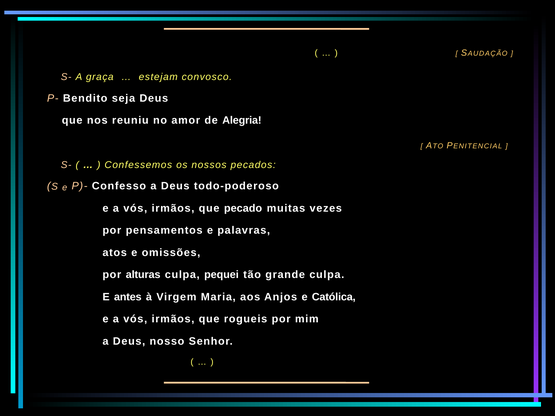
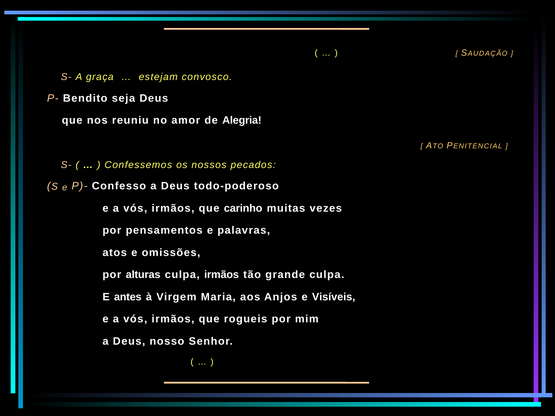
pecado: pecado -> carinho (243, 208)
culpa pequei: pequei -> irmãos (222, 275)
Católica: Católica -> Visíveis (334, 297)
